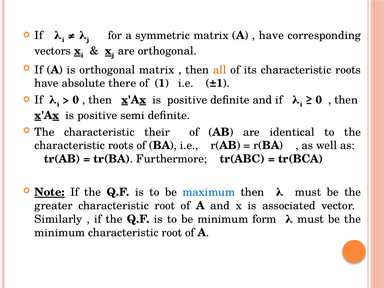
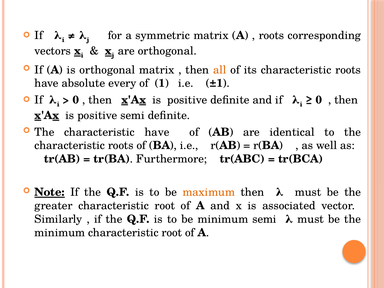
have: have -> roots (271, 35)
there: there -> every (122, 83)
characteristic their: their -> have (157, 132)
maximum colour: blue -> orange (209, 192)
minimum form: form -> semi (264, 219)
